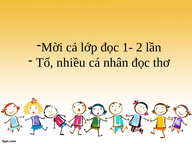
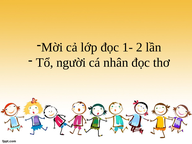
nhiều: nhiều -> người (71, 63)
